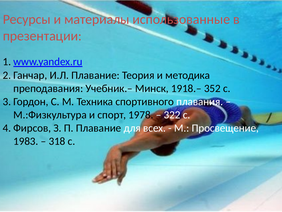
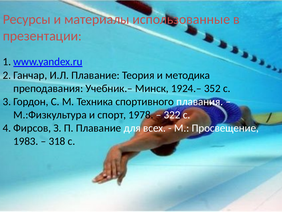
1918.–: 1918.– -> 1924.– (186, 88)
